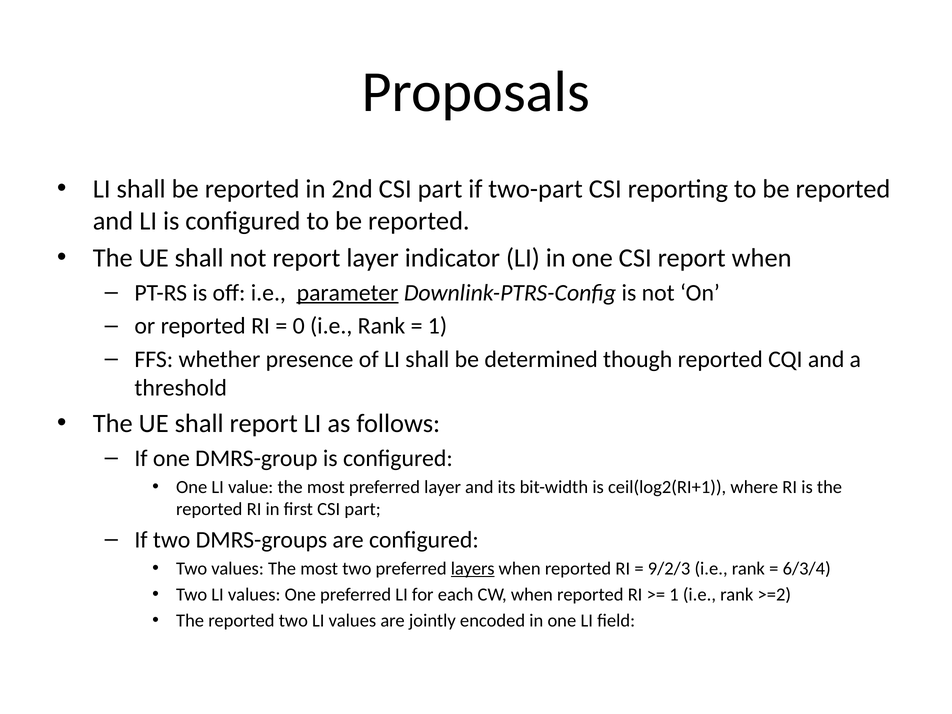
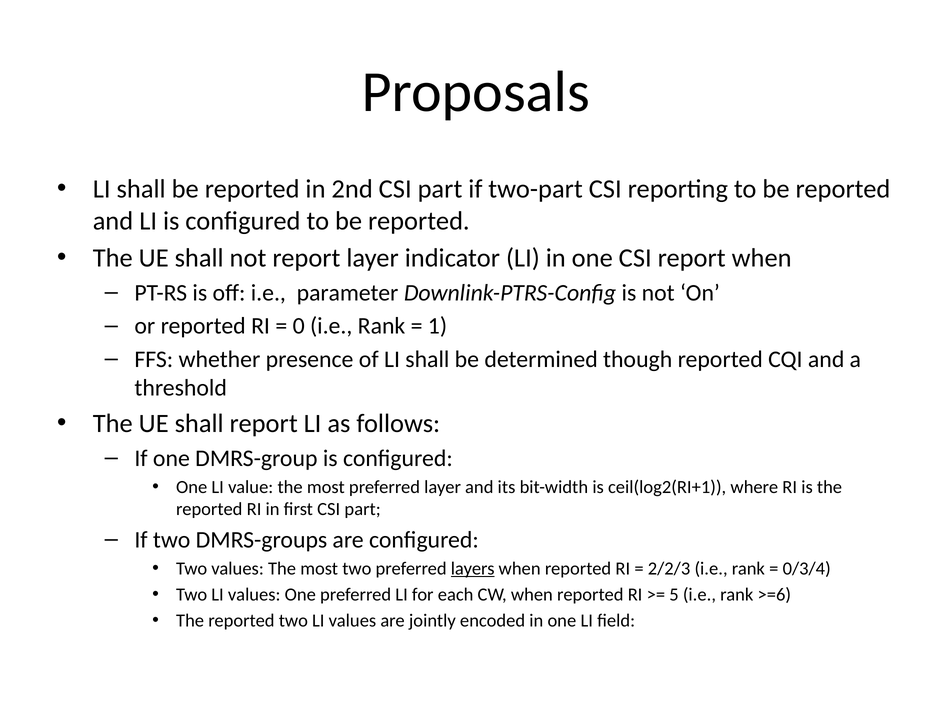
parameter underline: present -> none (348, 293)
9/2/3: 9/2/3 -> 2/2/3 (669, 569)
6/3/4: 6/3/4 -> 0/3/4 (807, 569)
1: 1 -> 5 (674, 595)
>=2: >=2 -> >=6 (774, 595)
